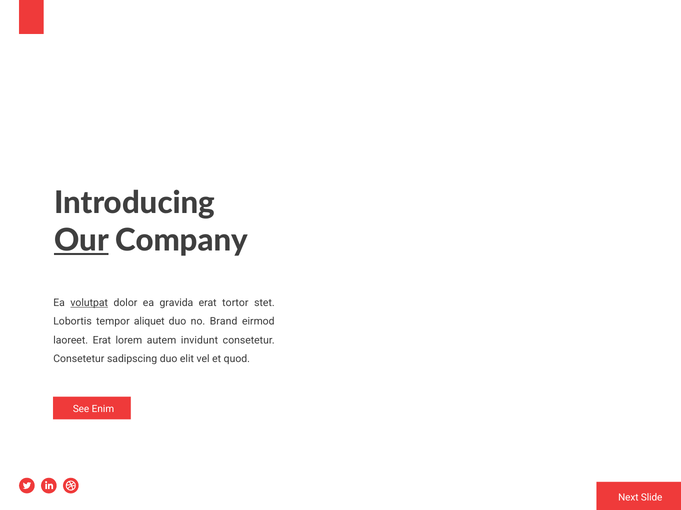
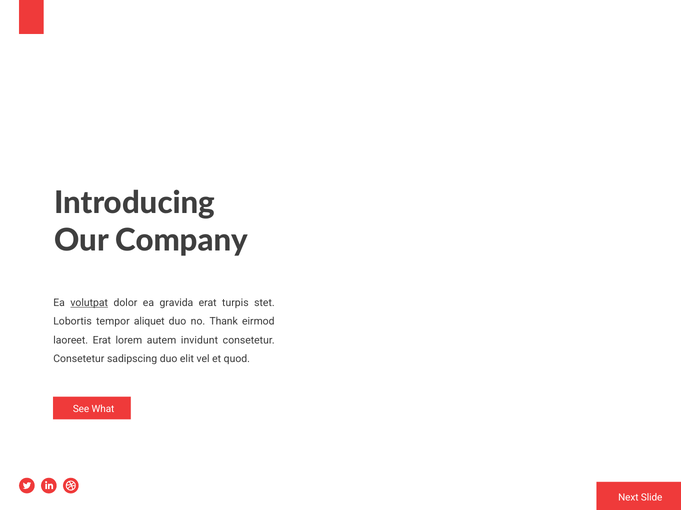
Our underline: present -> none (82, 241)
tortor: tortor -> turpis (235, 303)
Brand: Brand -> Thank (224, 322)
Enim: Enim -> What (103, 410)
